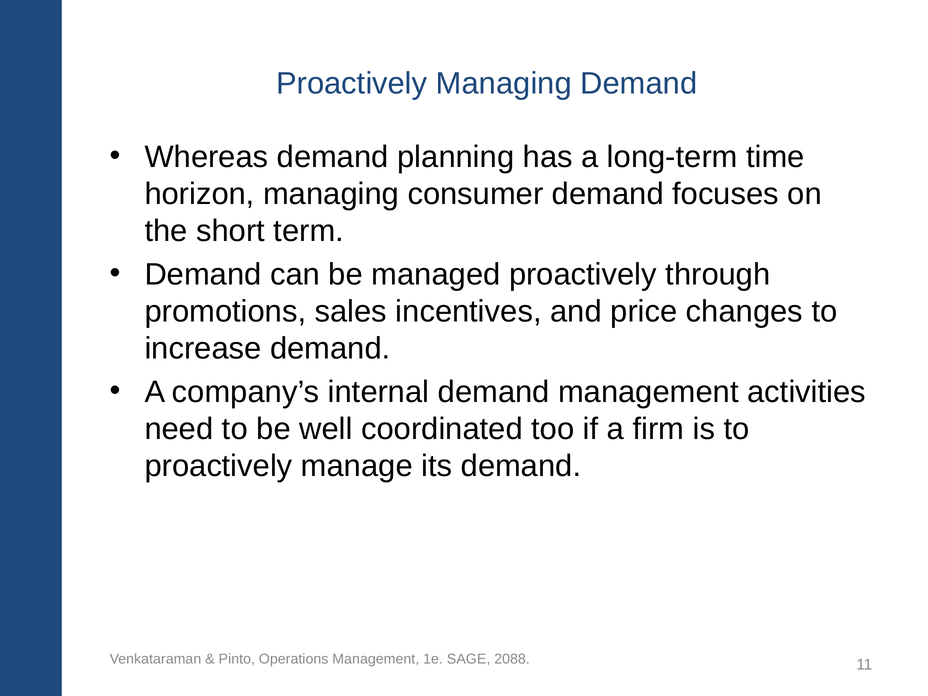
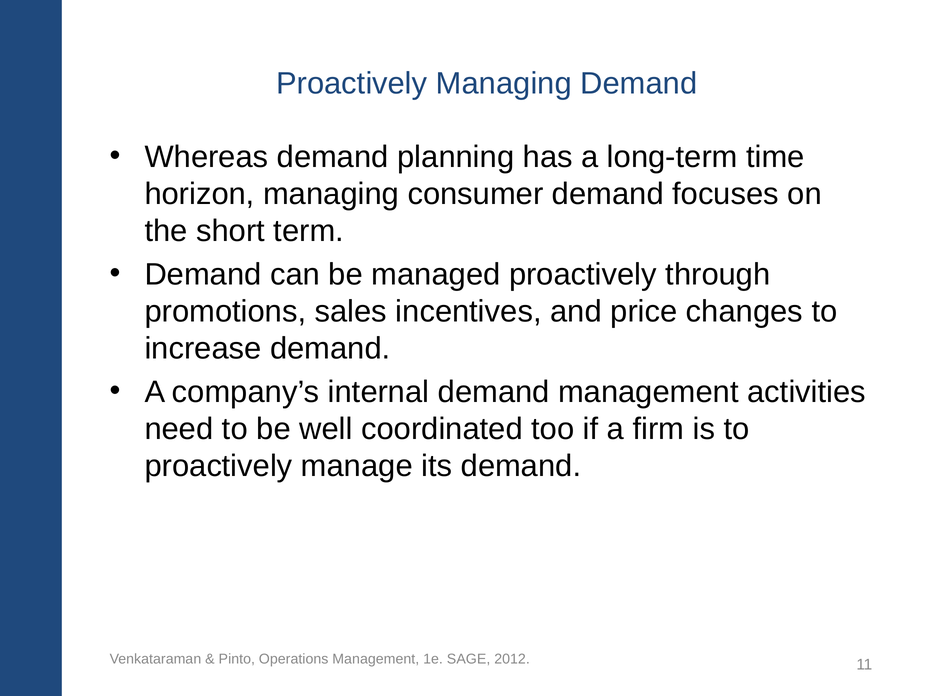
2088: 2088 -> 2012 (512, 659)
